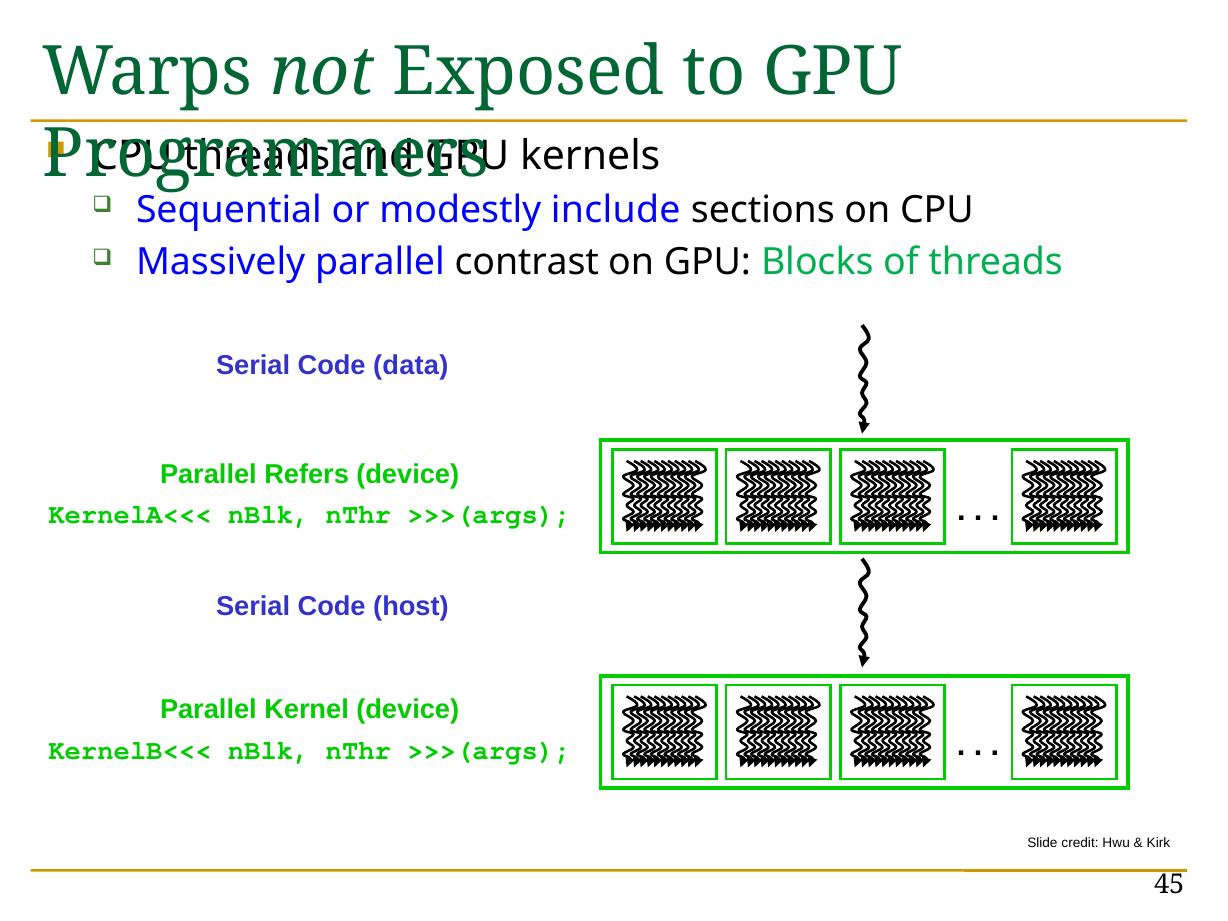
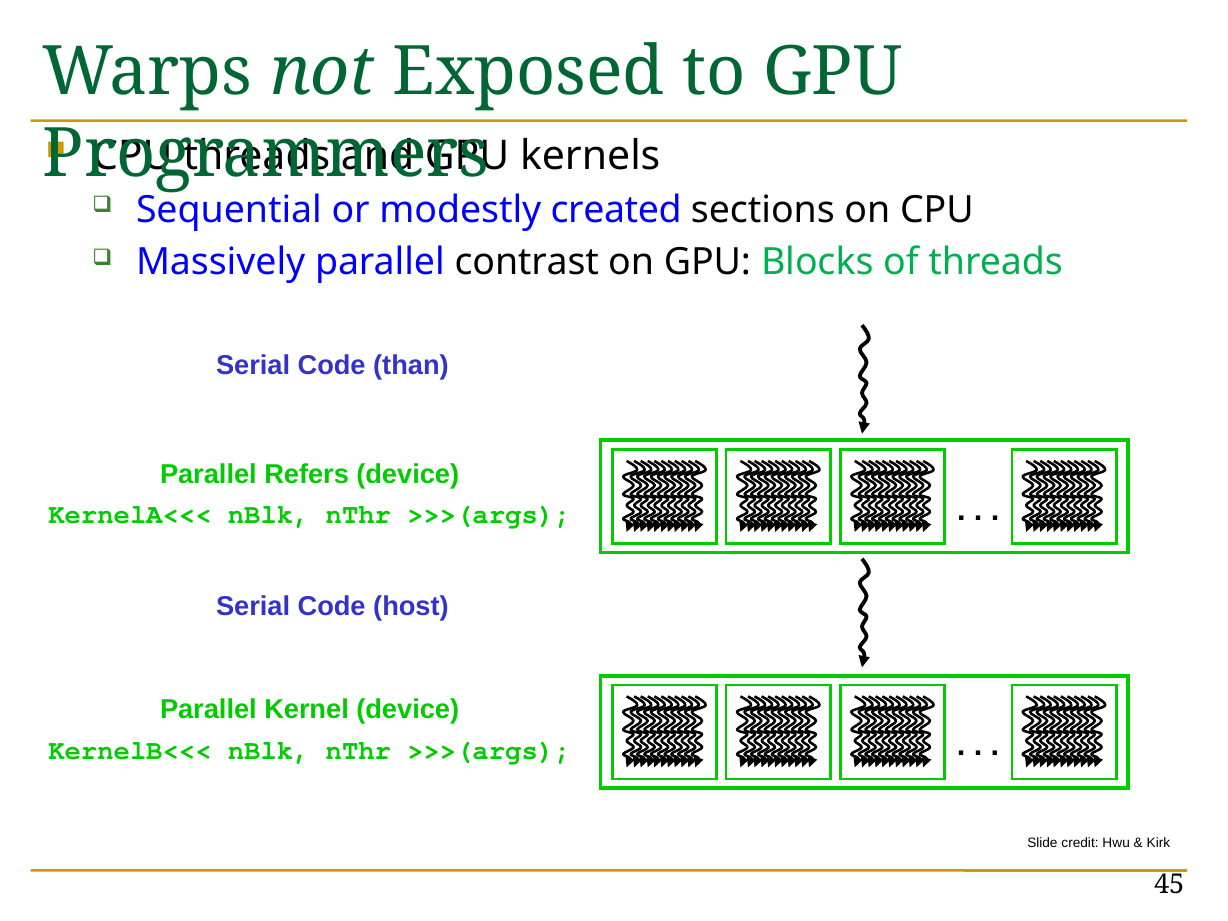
include: include -> created (616, 210)
data: data -> than (411, 365)
